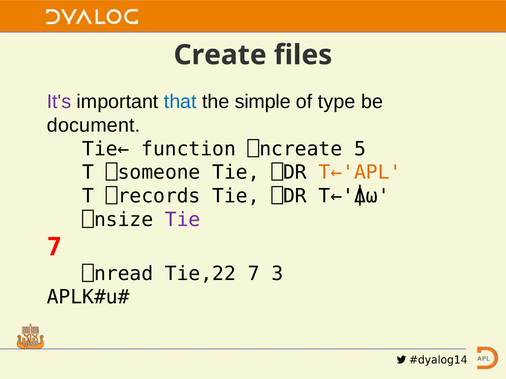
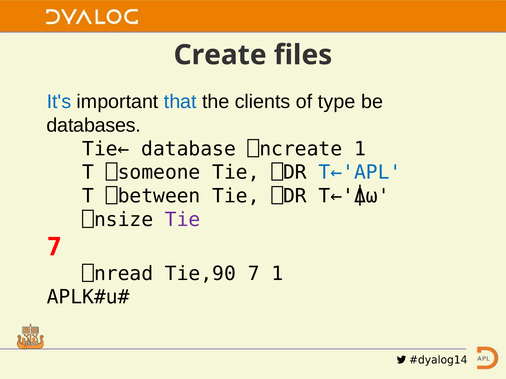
It's colour: purple -> blue (59, 102)
simple: simple -> clients (263, 102)
document: document -> databases (94, 125)
function: function -> database (189, 149)
⎕ncreate 5: 5 -> 1 (360, 149)
T←'APL colour: orange -> blue (360, 173)
⎕records: ⎕records -> ⎕between (153, 196)
Tie,22: Tie,22 -> Tie,90 (200, 274)
7 3: 3 -> 1 (277, 274)
